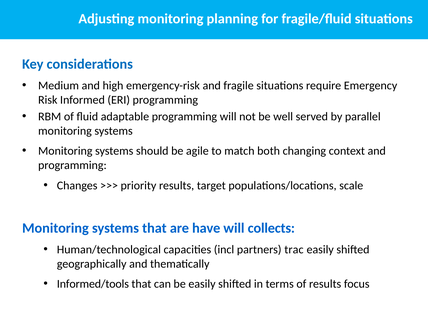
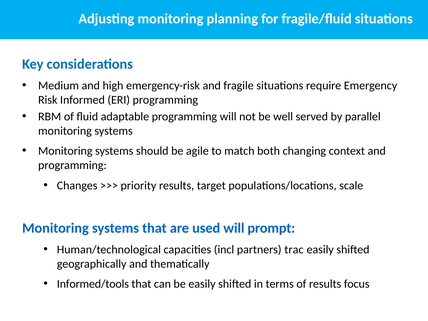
have: have -> used (206, 228)
collects: collects -> prompt (271, 228)
